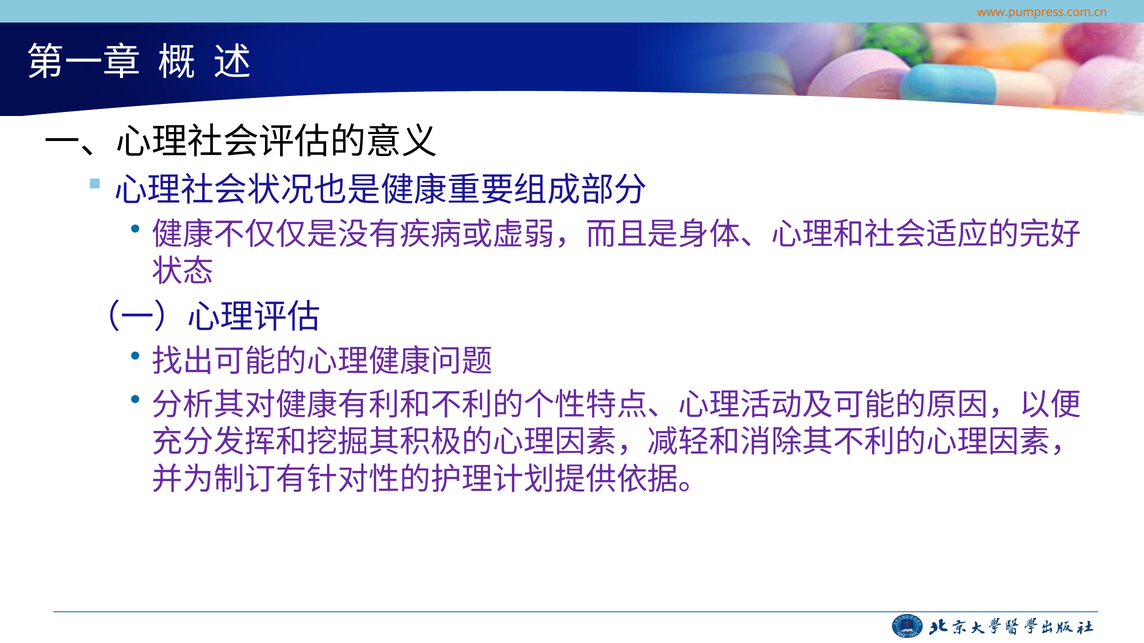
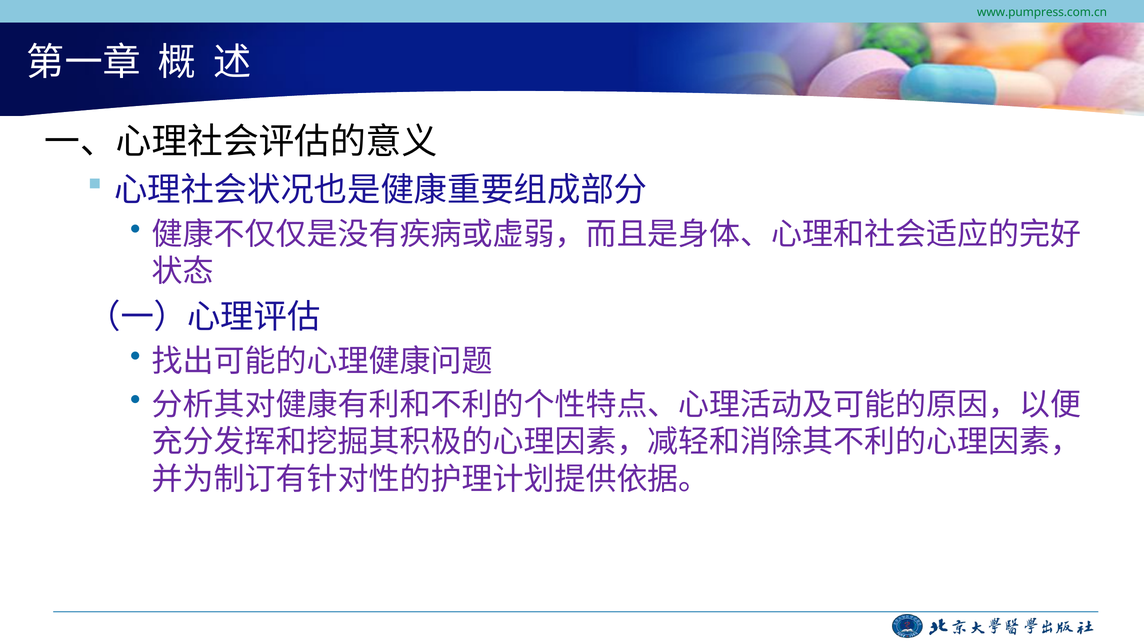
www.pumpress.com.cn colour: orange -> green (1042, 12)
